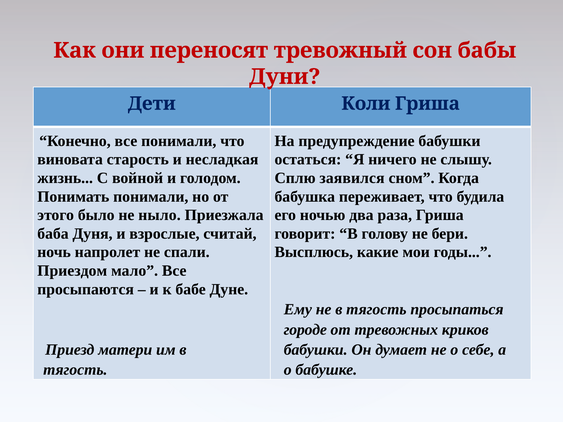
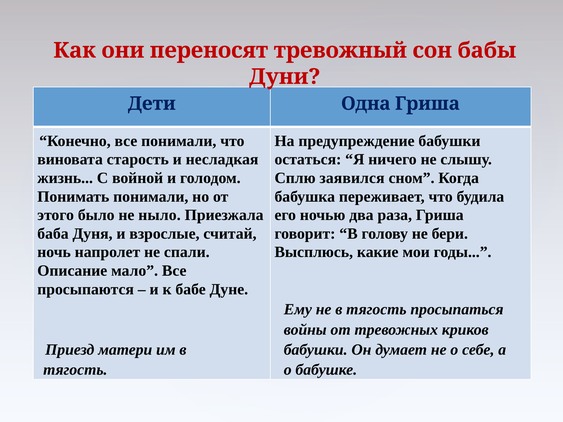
Коли: Коли -> Одна (366, 104)
Приездом: Приездом -> Описание (72, 271)
городе: городе -> войны (305, 330)
